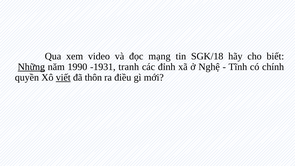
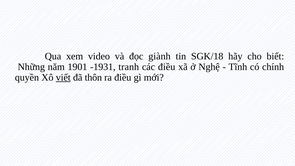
mạng: mạng -> giành (159, 56)
Những underline: present -> none (31, 67)
1990: 1990 -> 1901 (77, 67)
các đỉnh: đỉnh -> điều (167, 67)
